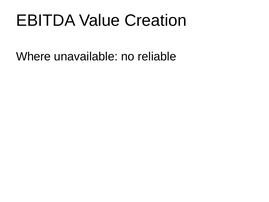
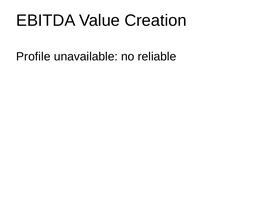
Where: Where -> Profile (33, 56)
